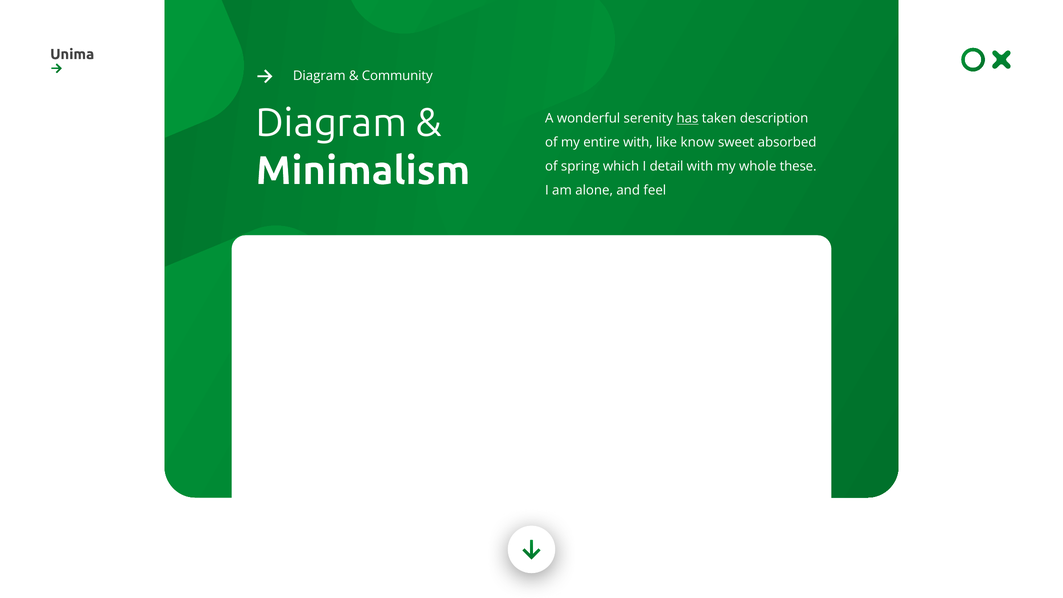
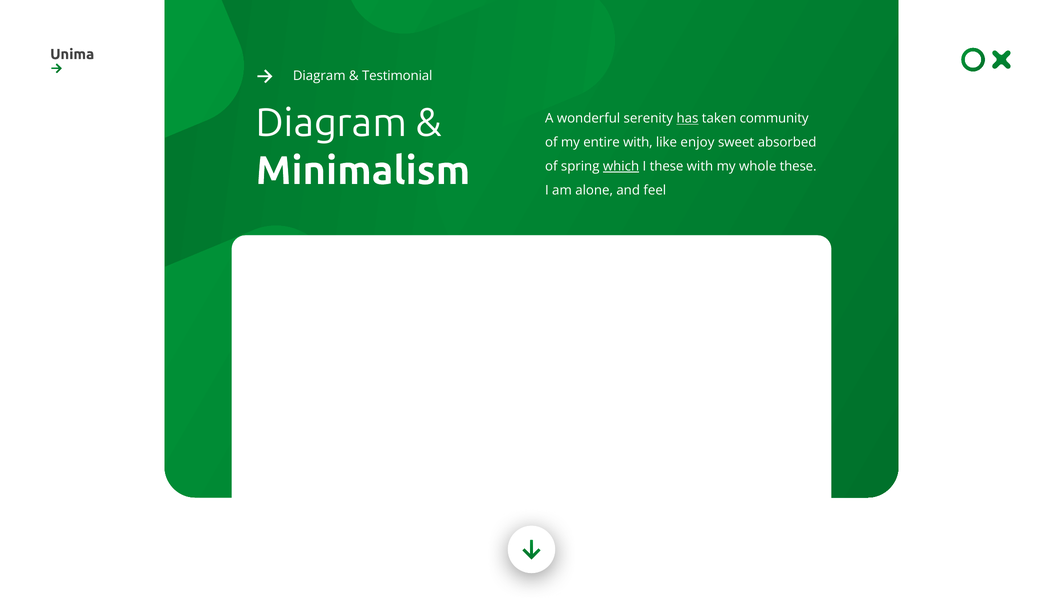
Community: Community -> Testimonial (397, 76)
description: description -> community (774, 119)
know: know -> enjoy (697, 142)
which underline: none -> present (621, 166)
I detail: detail -> these (667, 166)
